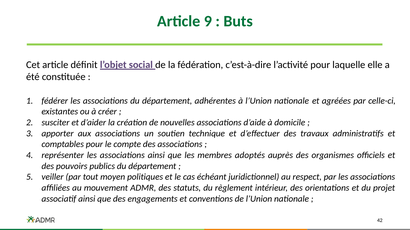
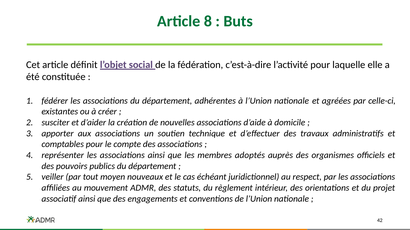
9: 9 -> 8 (208, 21)
politiques: politiques -> nouveaux (145, 177)
